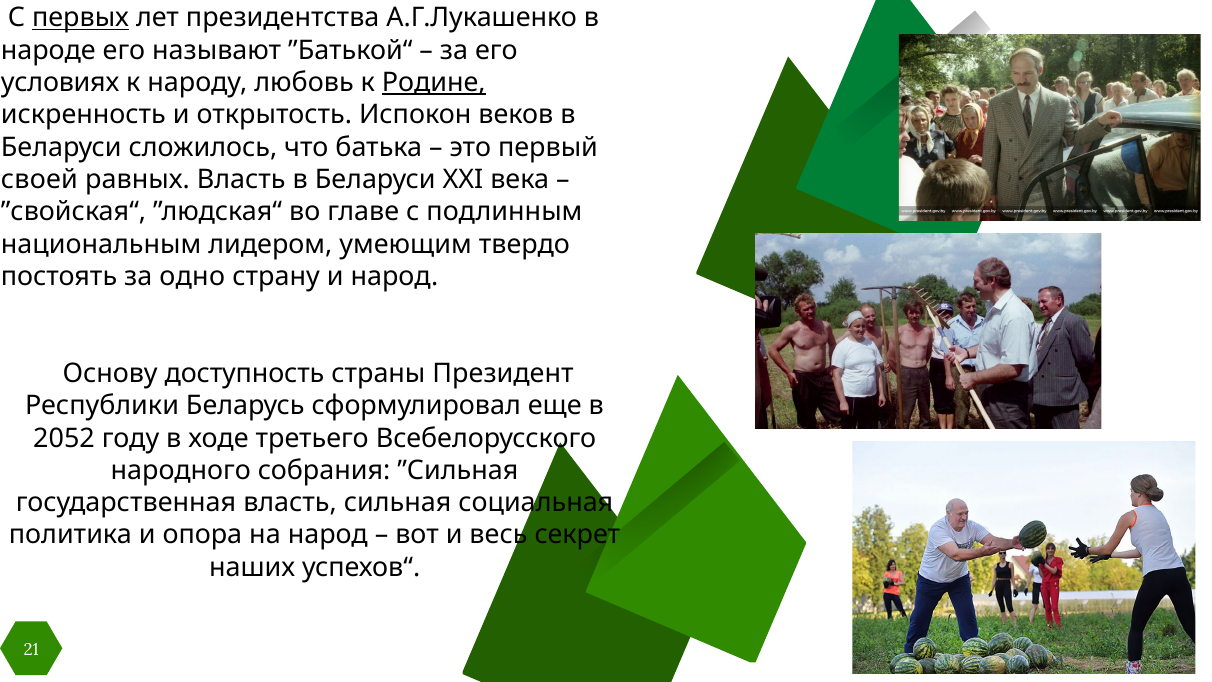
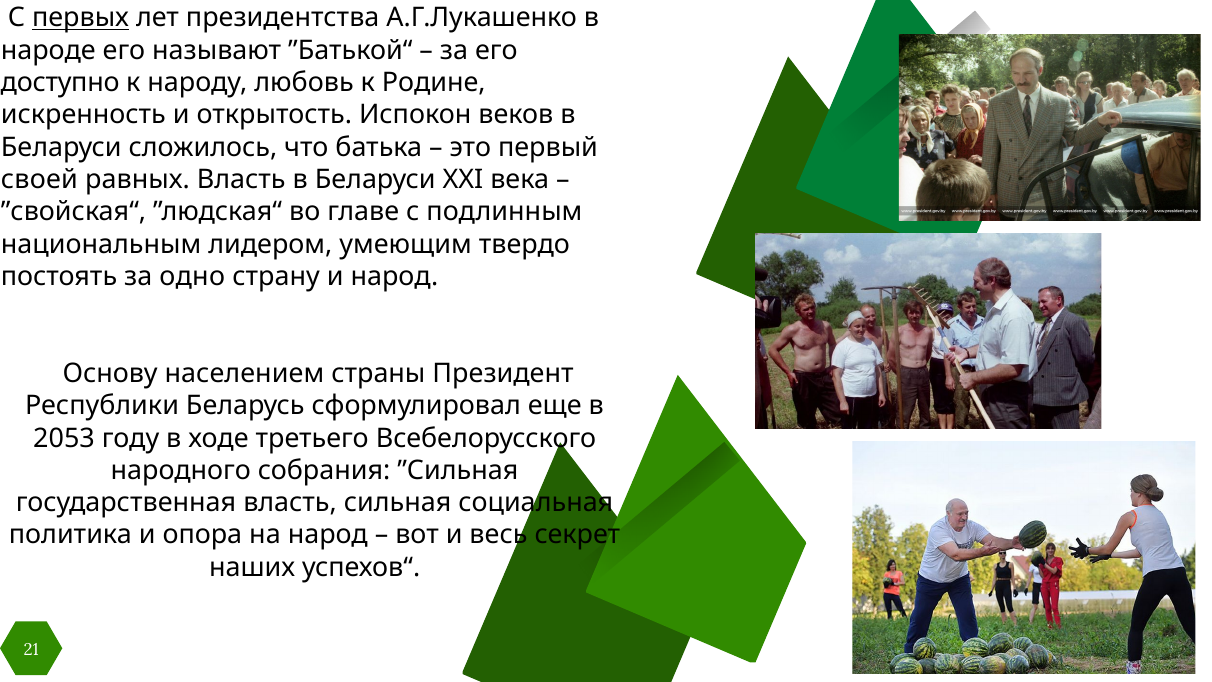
условиях: условиях -> доступно (60, 83)
Родине underline: present -> none (434, 83)
доступность: доступность -> населением (244, 373)
2052: 2052 -> 2053 (64, 438)
